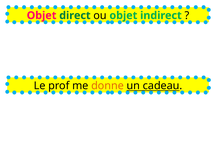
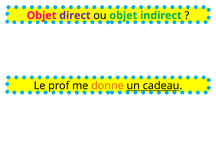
direct colour: green -> purple (75, 15)
